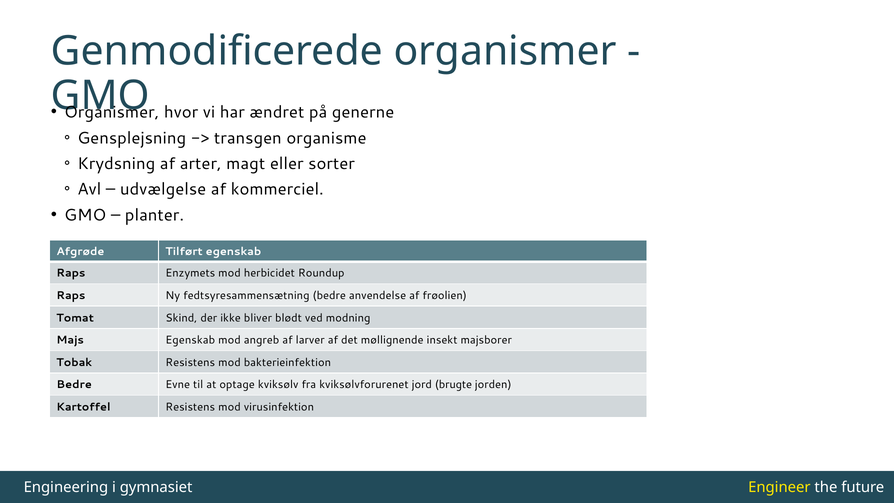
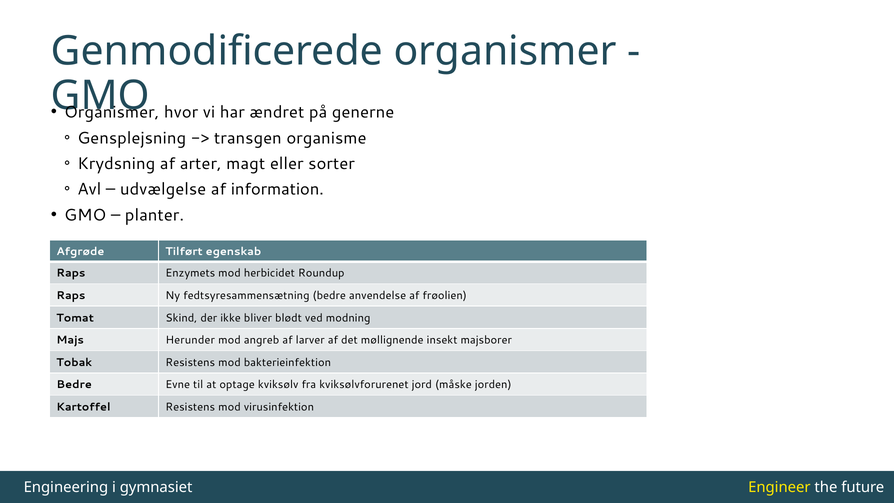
kommerciel: kommerciel -> information (277, 189)
Majs Egenskab: Egenskab -> Herunder (190, 340)
brugte: brugte -> måske (453, 385)
